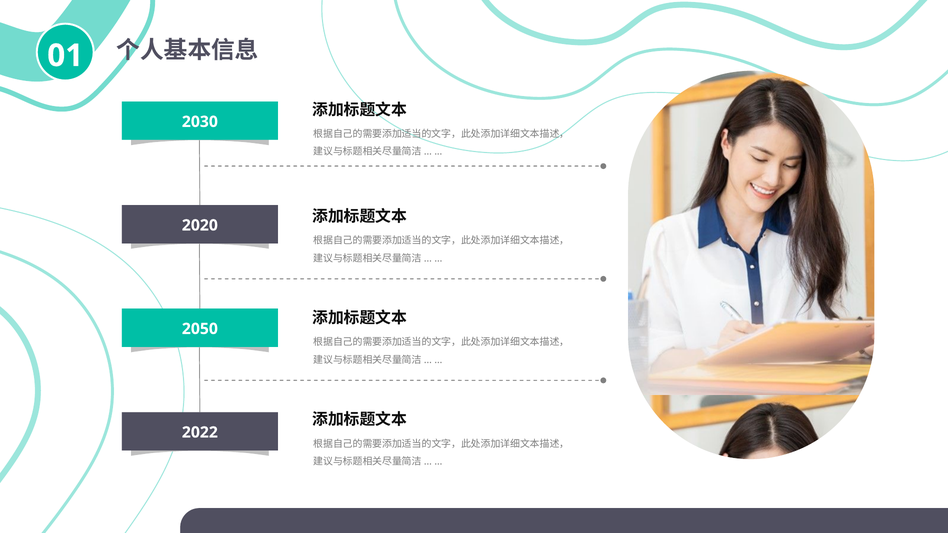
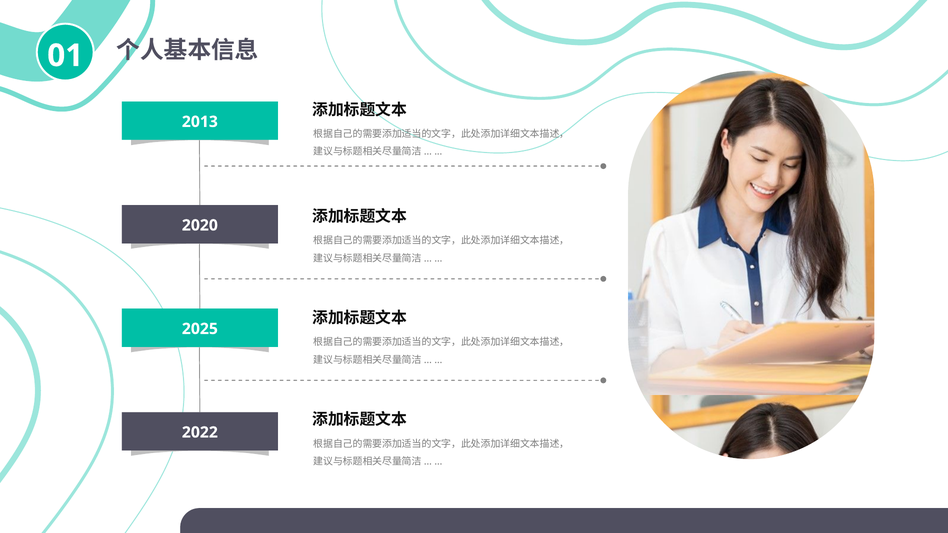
2030: 2030 -> 2013 (200, 122)
2050: 2050 -> 2025 (200, 329)
